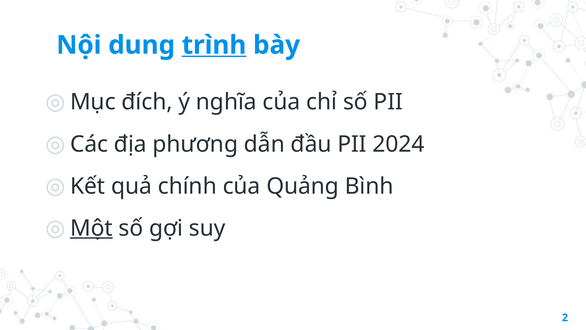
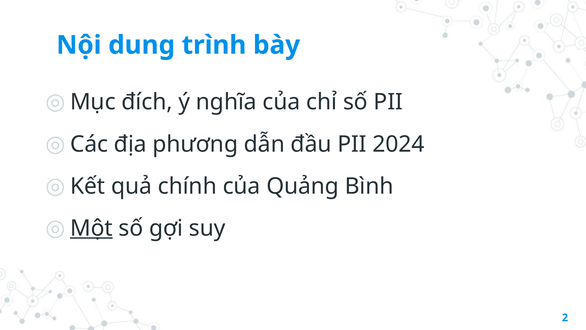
trình underline: present -> none (214, 45)
